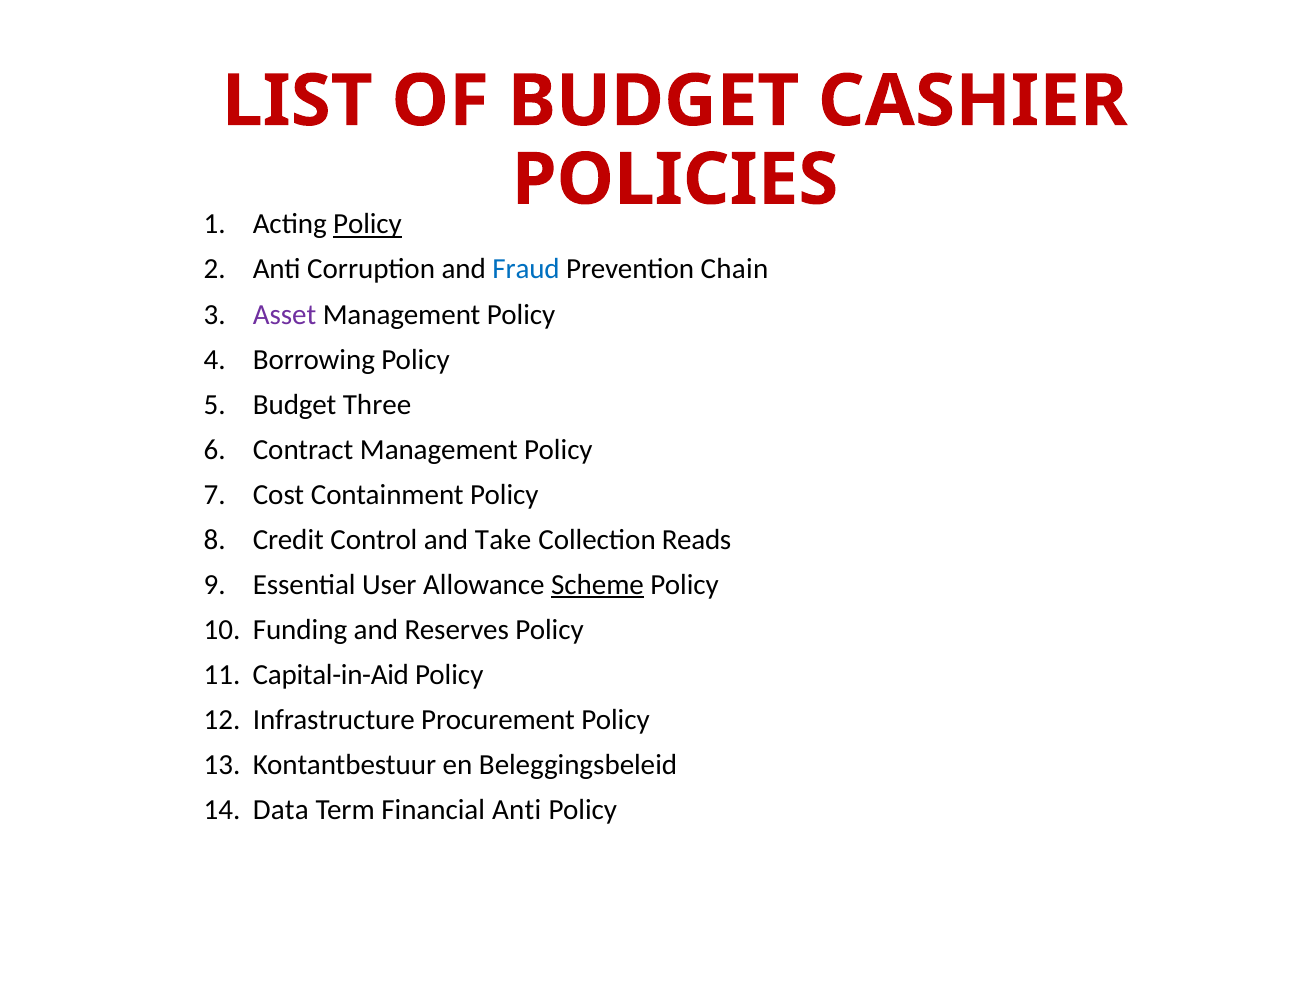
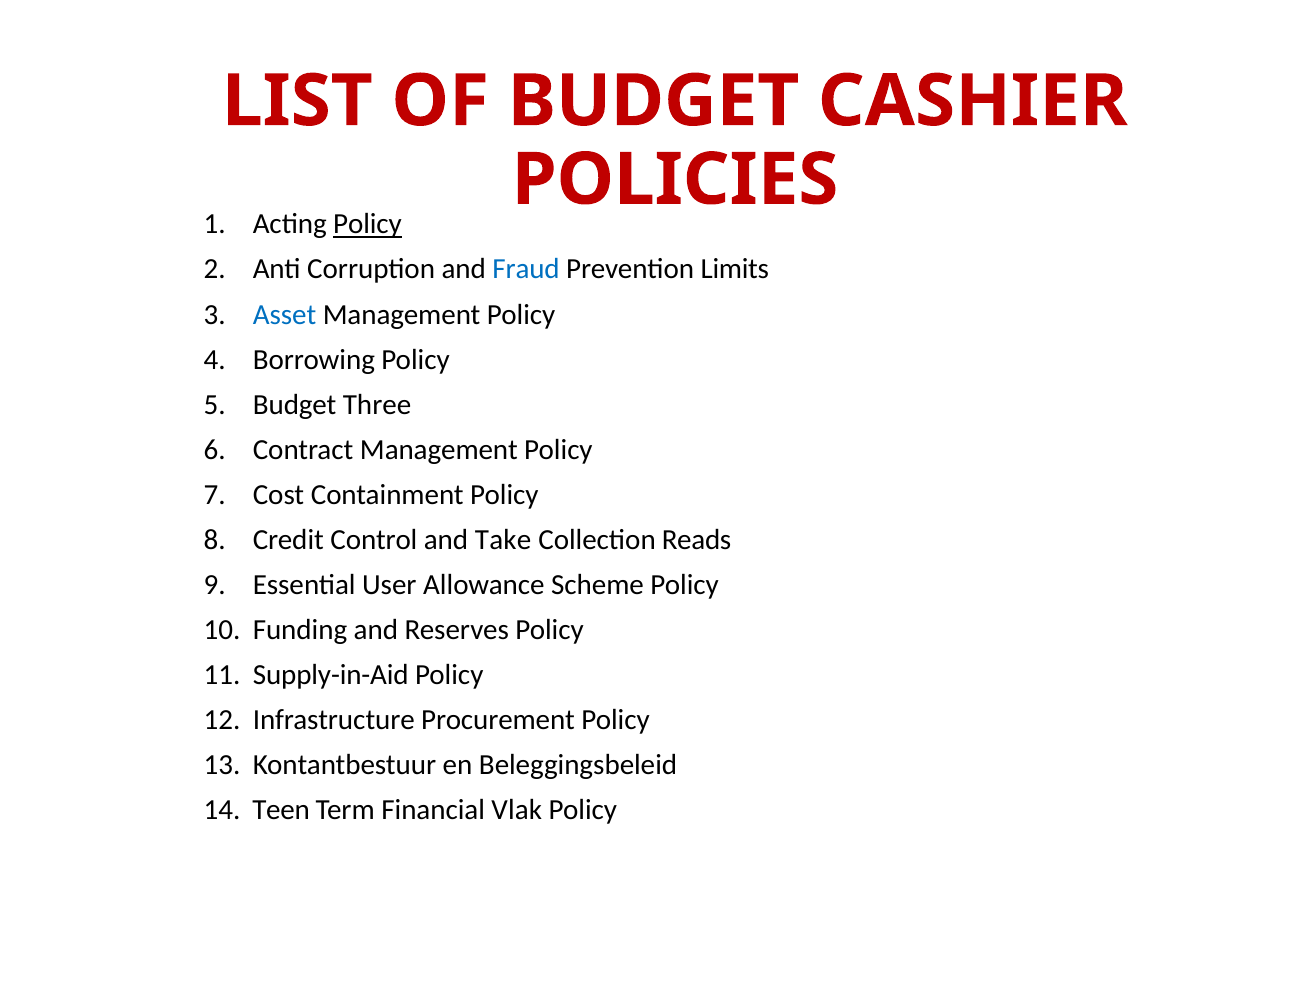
Chain: Chain -> Limits (735, 269)
Asset colour: purple -> blue (285, 314)
Scheme underline: present -> none (597, 585)
Capital-in-Aid: Capital-in-Aid -> Supply-in-Aid (331, 675)
Data: Data -> Teen (281, 810)
Financial Anti: Anti -> Vlak (517, 810)
